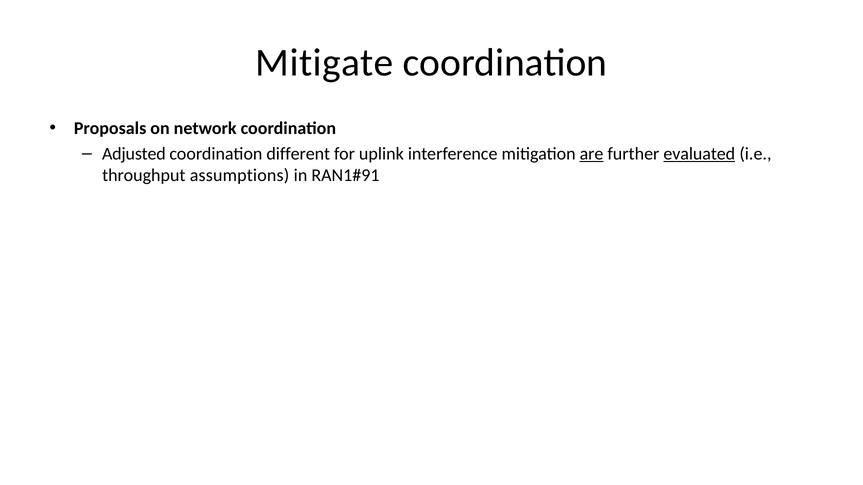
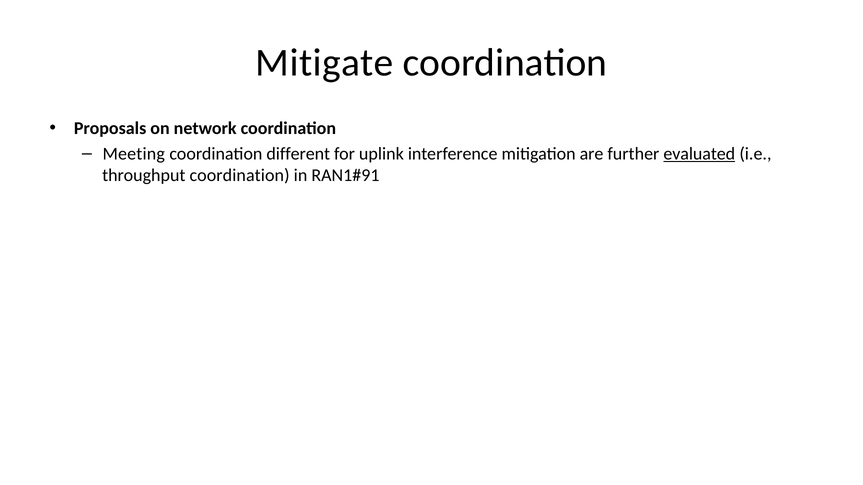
Adjusted: Adjusted -> Meeting (134, 154)
are underline: present -> none (592, 154)
throughput assumptions: assumptions -> coordination (240, 175)
